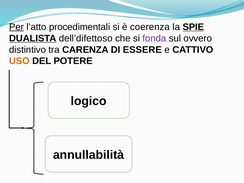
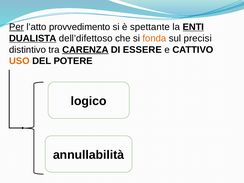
procedimentali: procedimentali -> provvedimento (80, 27)
coerenza: coerenza -> spettante (150, 27)
SPIE: SPIE -> ENTI (193, 27)
fonda colour: purple -> orange (154, 38)
ovvero: ovvero -> precisi (198, 38)
CARENZA underline: none -> present (85, 50)
